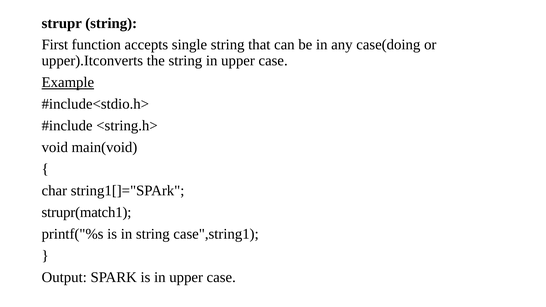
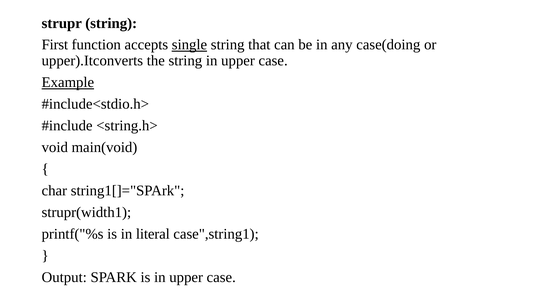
single underline: none -> present (189, 45)
strupr(match1: strupr(match1 -> strupr(width1 (86, 212)
in string: string -> literal (153, 234)
